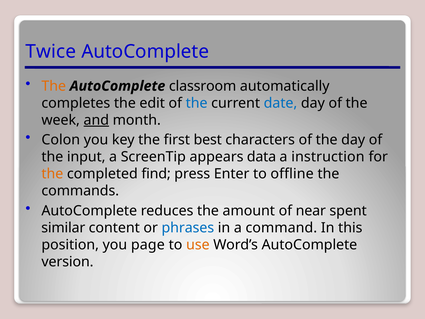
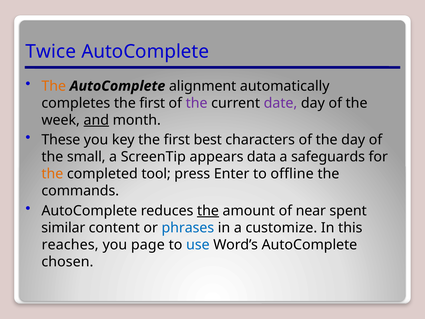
classroom: classroom -> alignment (203, 86)
completes the edit: edit -> first (152, 103)
the colour: blue -> purple (197, 103)
date colour: blue -> purple (280, 103)
Colon: Colon -> These (61, 140)
input: input -> small (86, 157)
instruction: instruction -> safeguards (328, 157)
find: find -> tool (156, 174)
the underline: none -> present (208, 211)
command: command -> customize (281, 228)
position: position -> reaches (70, 245)
use colour: orange -> blue (198, 245)
version: version -> chosen (67, 262)
